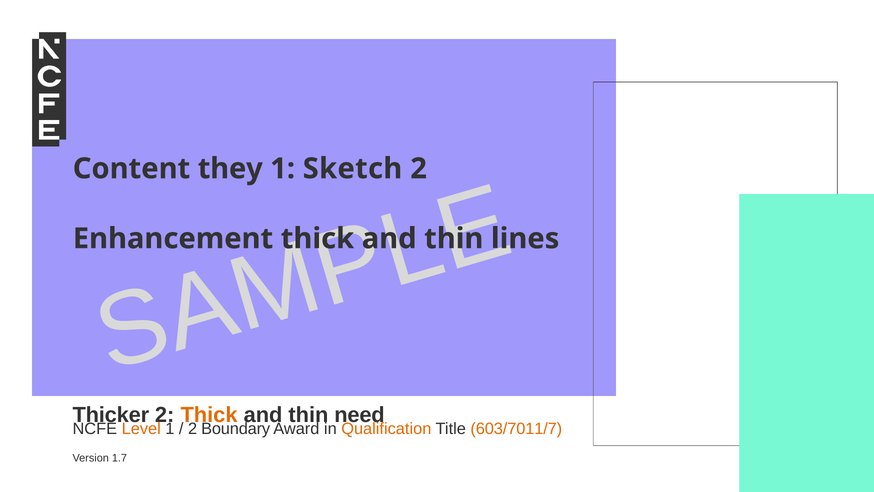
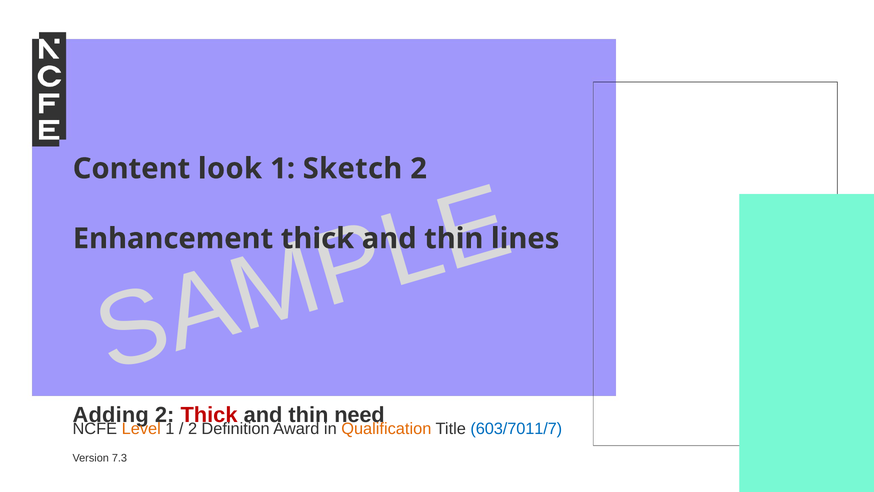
they: they -> look (230, 169)
Thicker: Thicker -> Adding (111, 415)
Thick colour: orange -> red (209, 415)
Boundary: Boundary -> Definition (236, 429)
603/7011/7 colour: orange -> blue (516, 429)
1.7: 1.7 -> 7.3 (119, 458)
